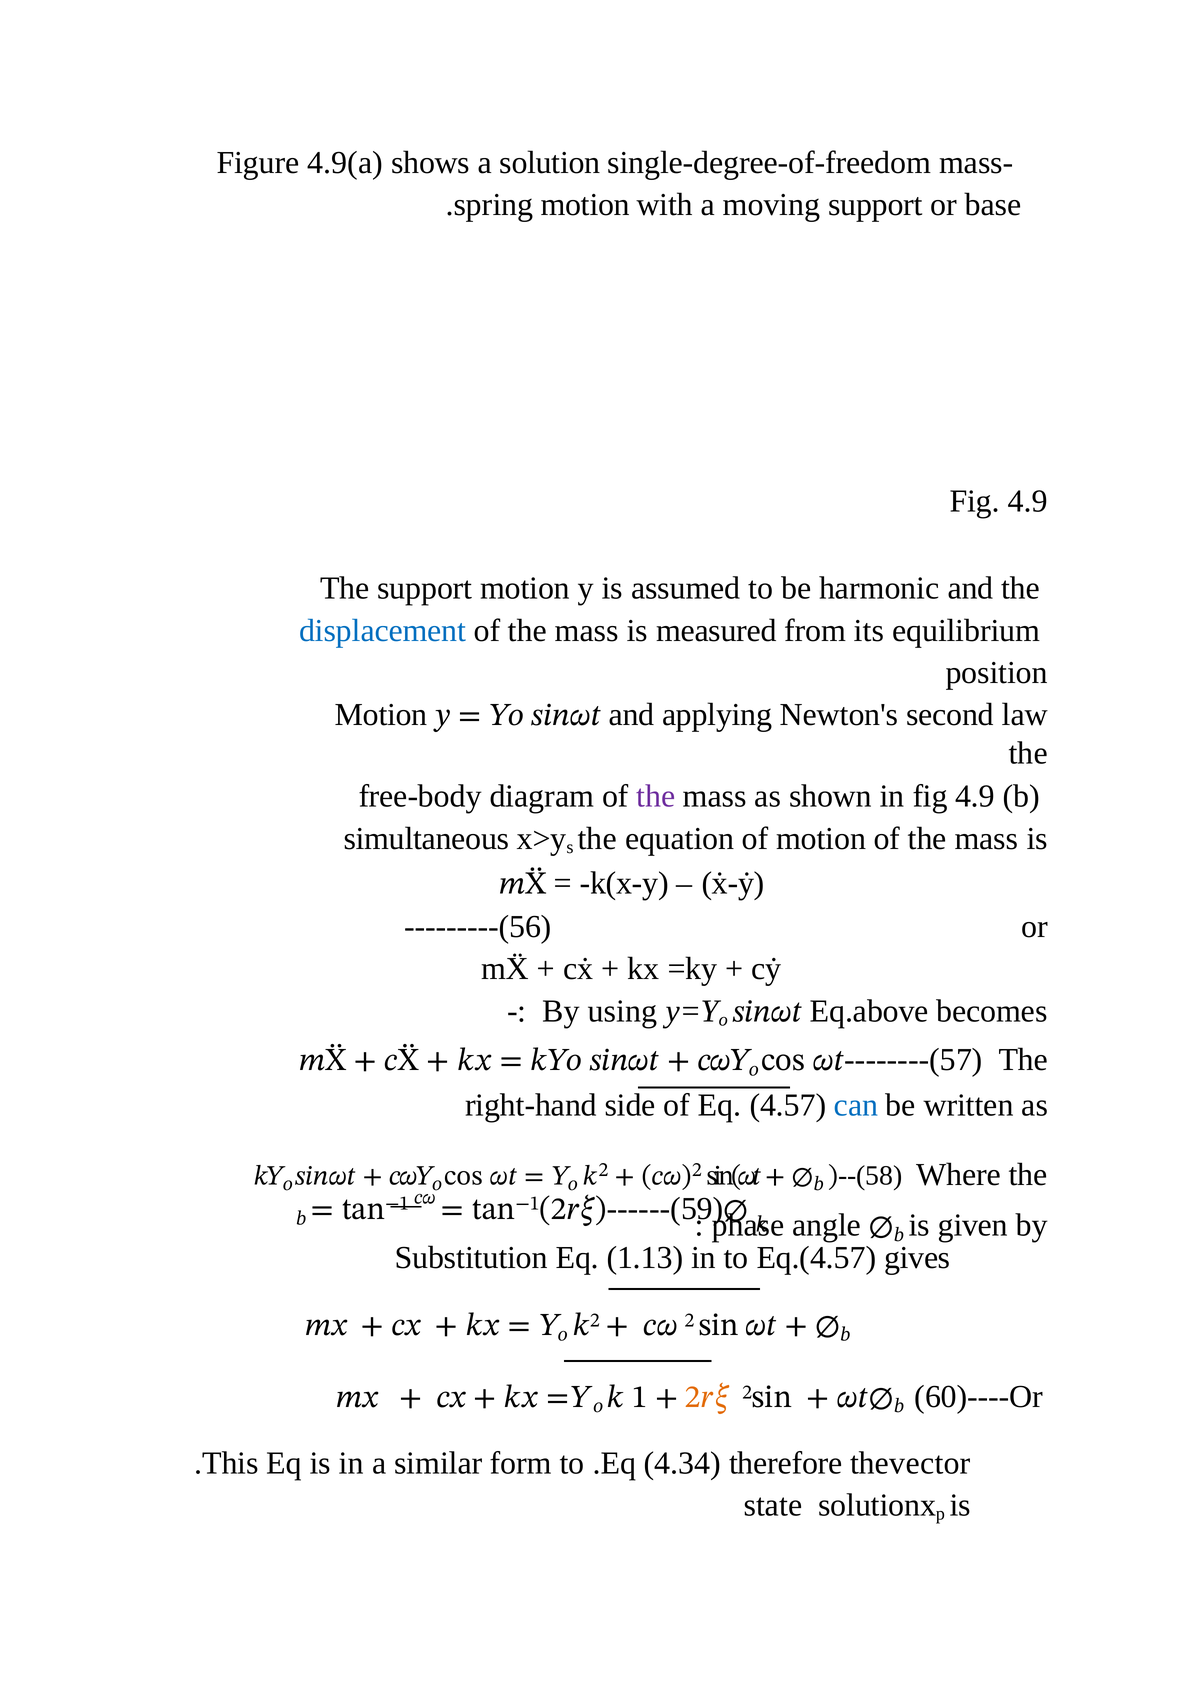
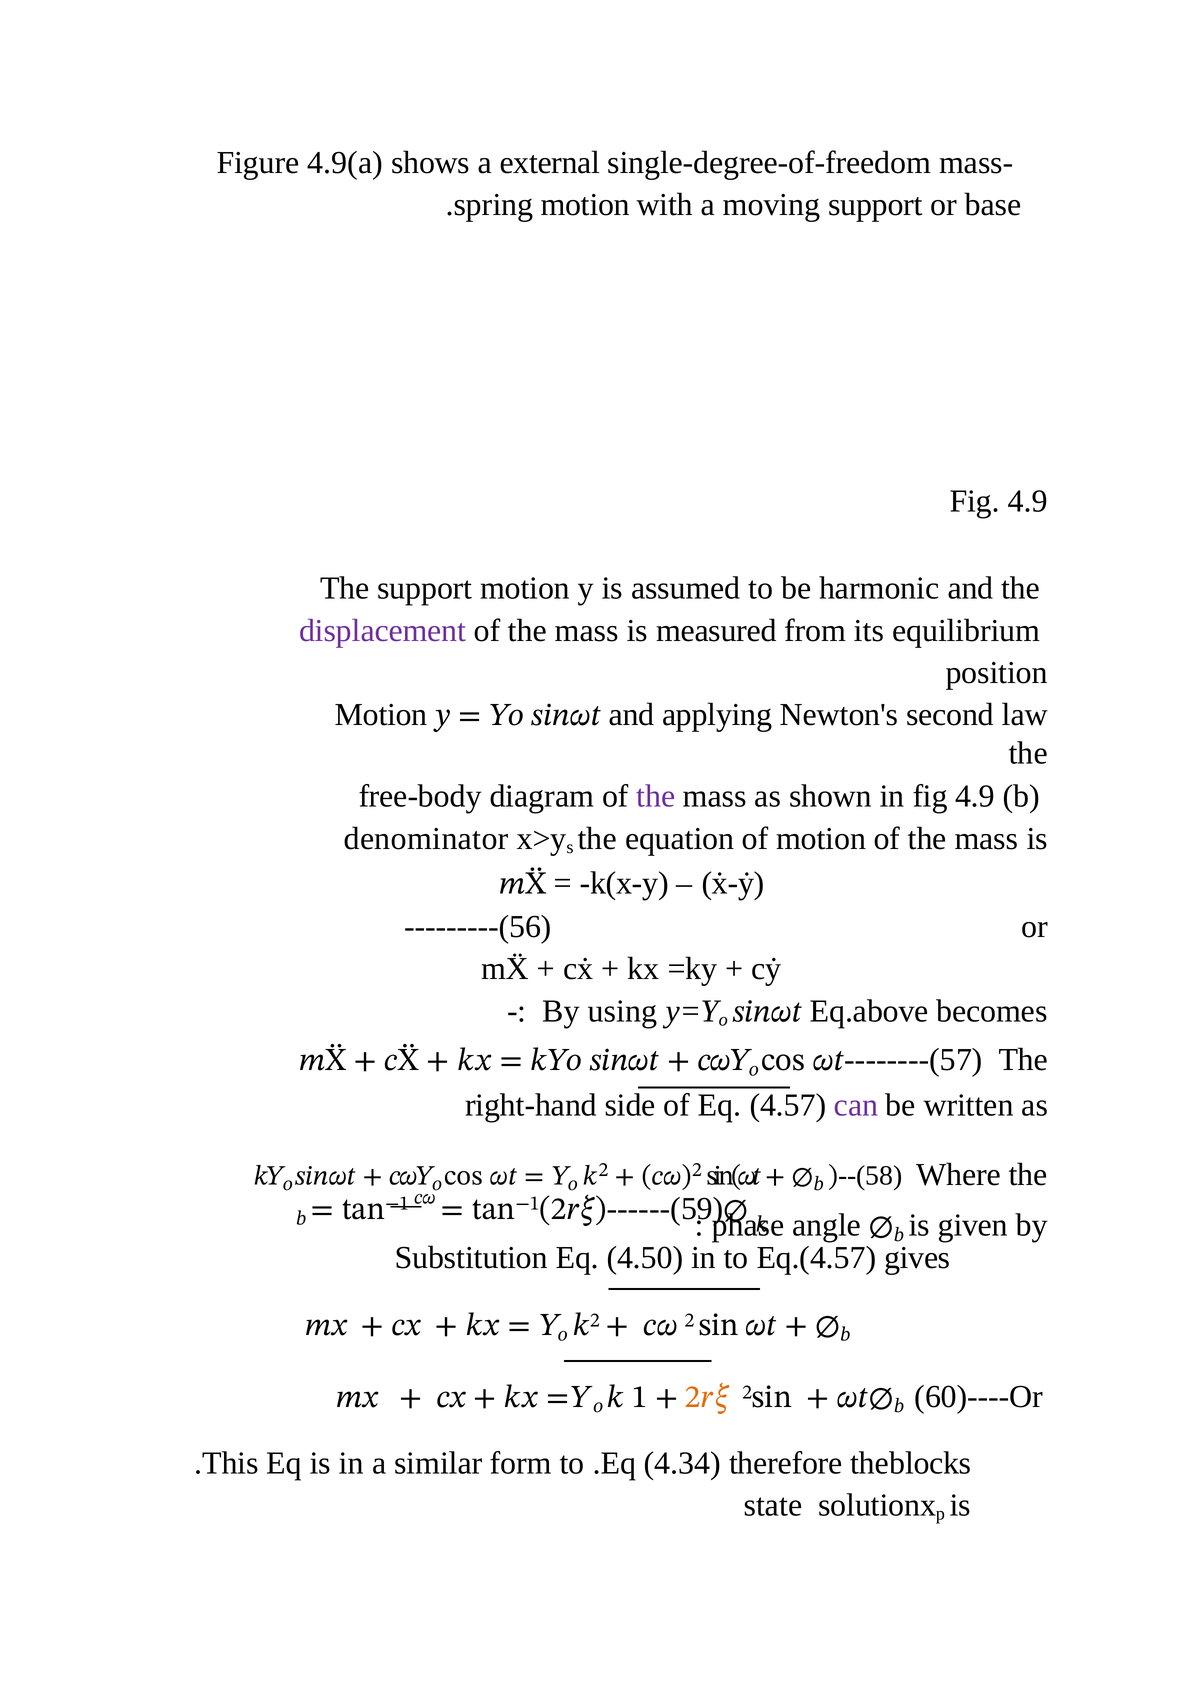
solution: solution -> external (550, 163)
displacement colour: blue -> purple (383, 631)
simultaneous: simultaneous -> denominator (426, 839)
can colour: blue -> purple (856, 1106)
1.13: 1.13 -> 4.50 (645, 1258)
vector: vector -> blocks (930, 1464)
